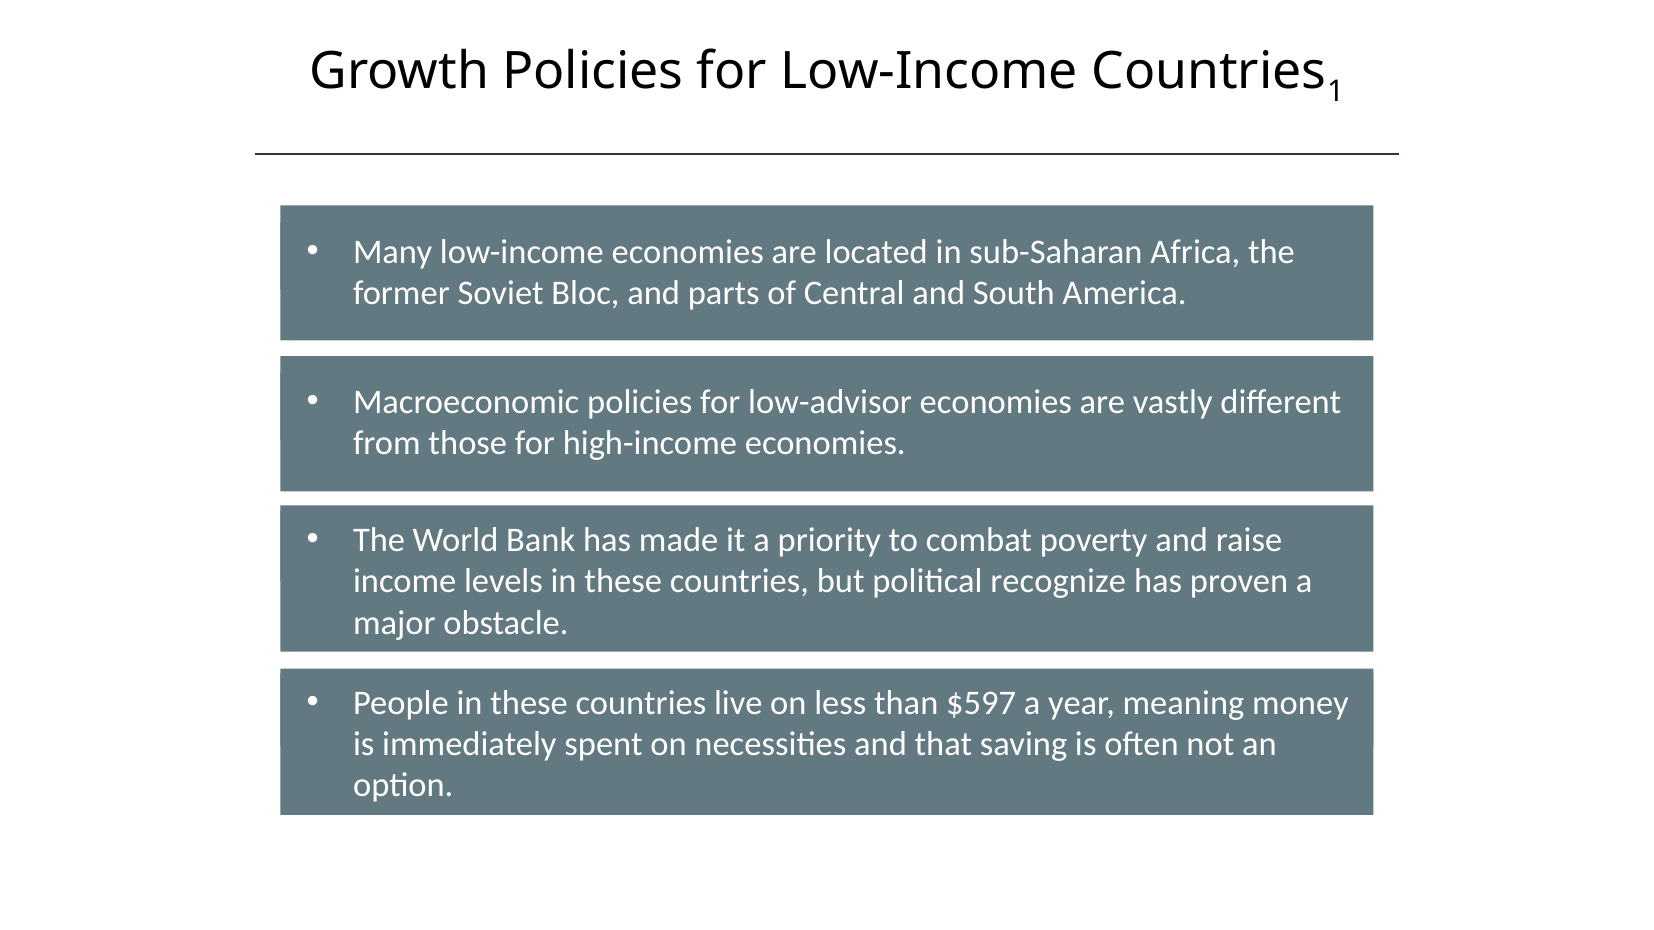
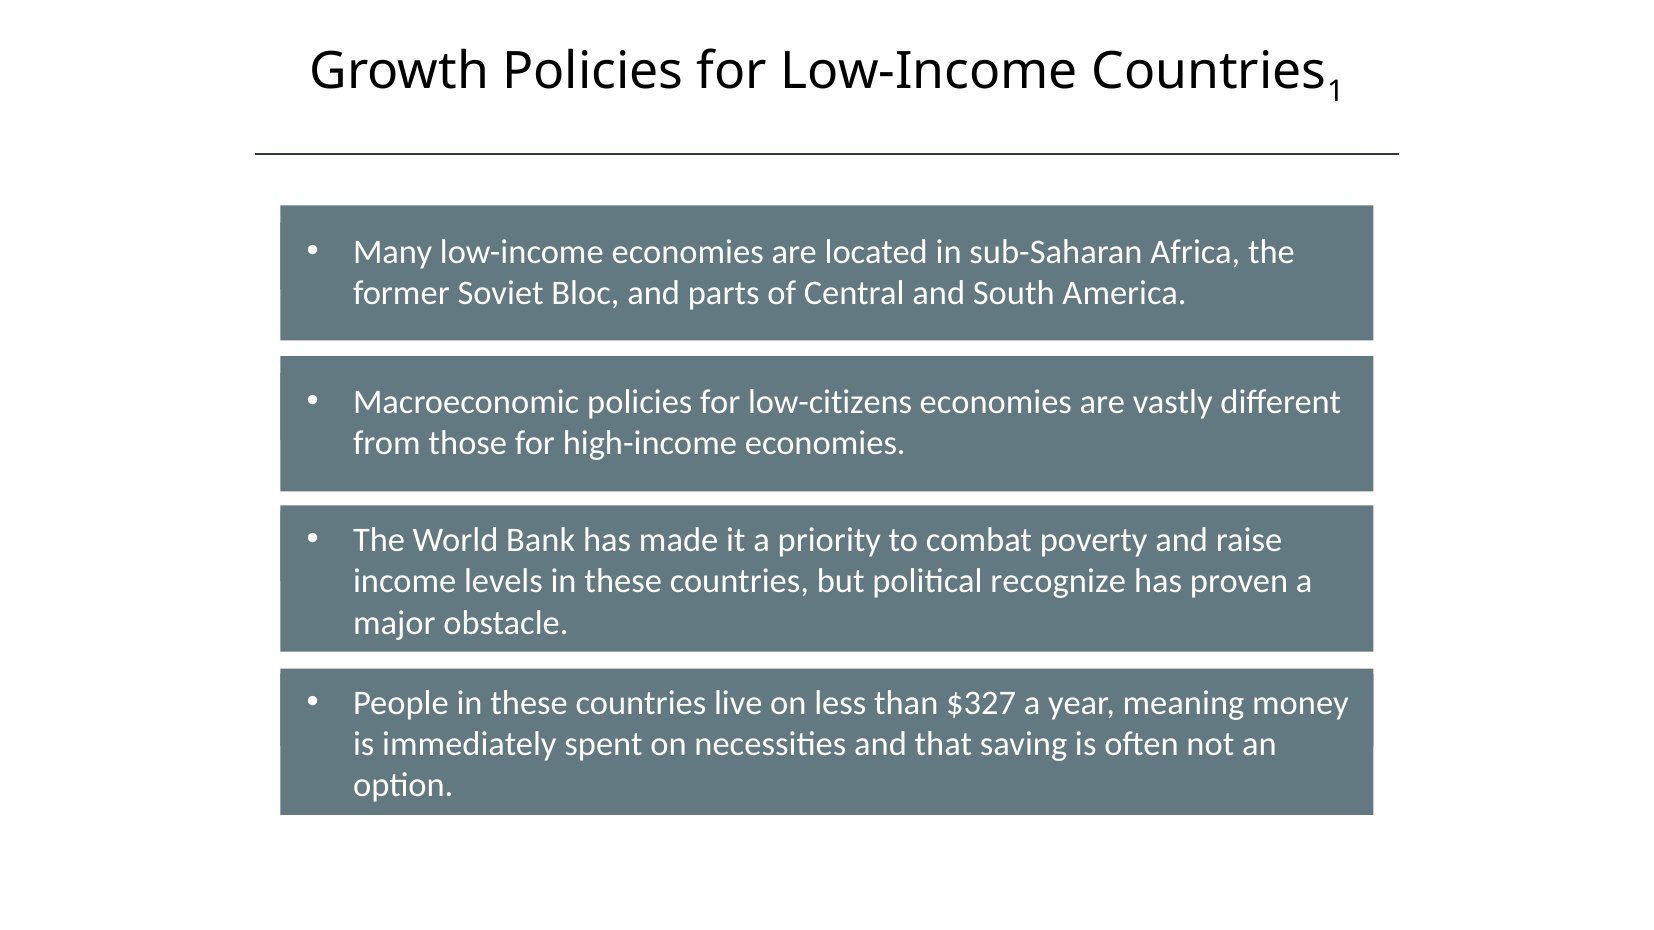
low-advisor: low-advisor -> low-citizens (830, 402)
$597: $597 -> $327 (981, 703)
